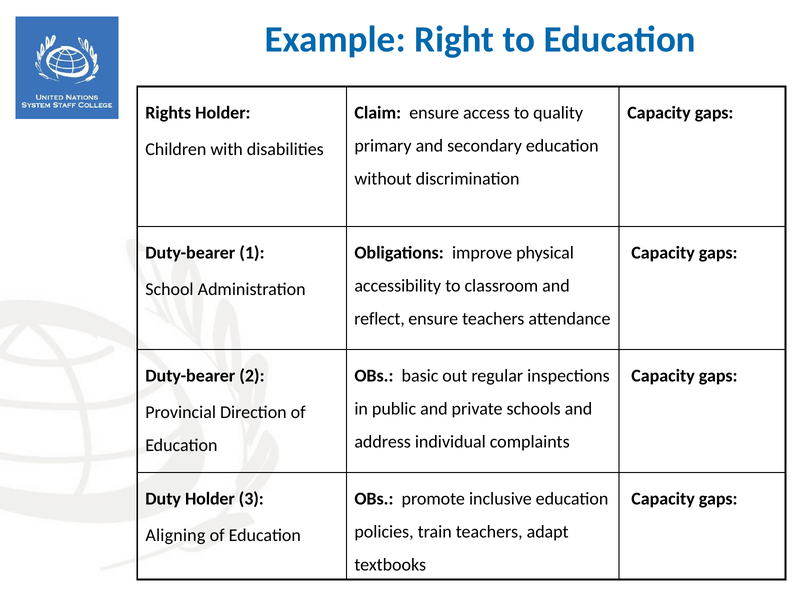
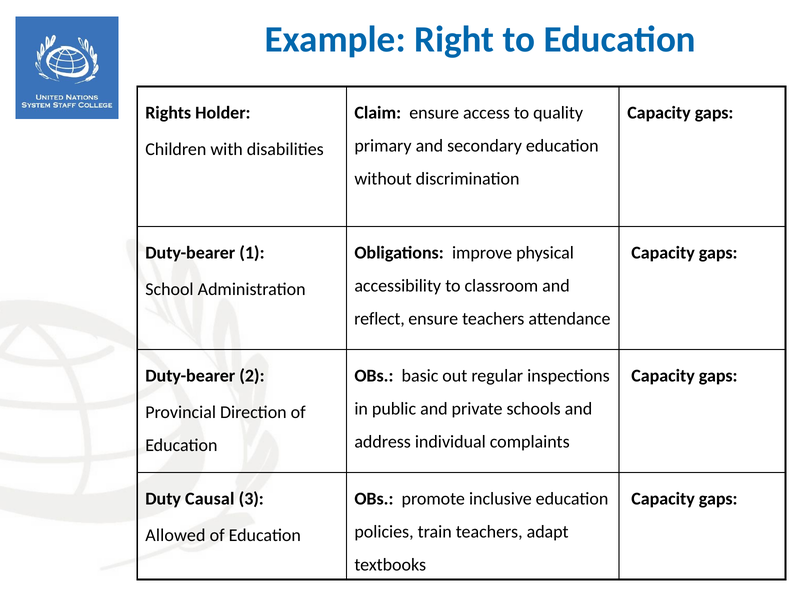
Duty Holder: Holder -> Causal (210, 499)
Aligning: Aligning -> Allowed (175, 536)
